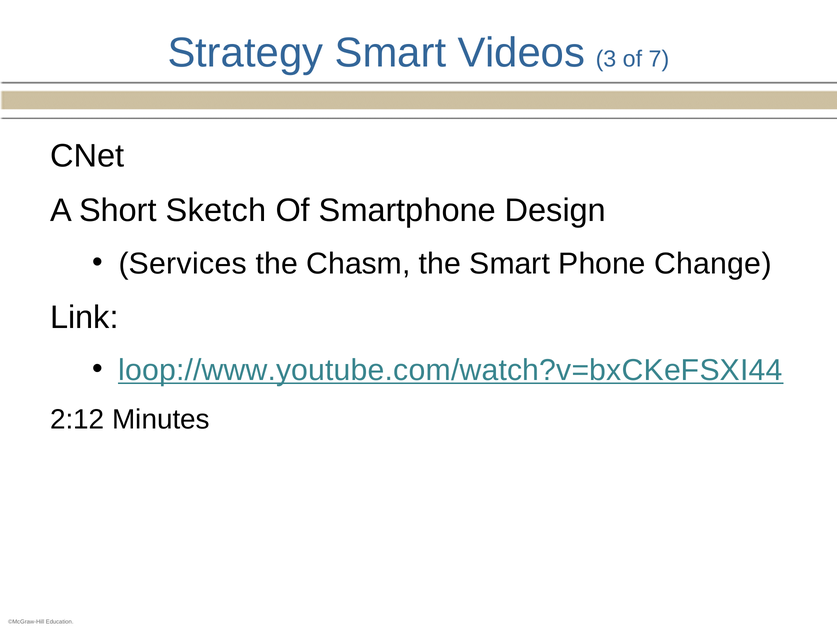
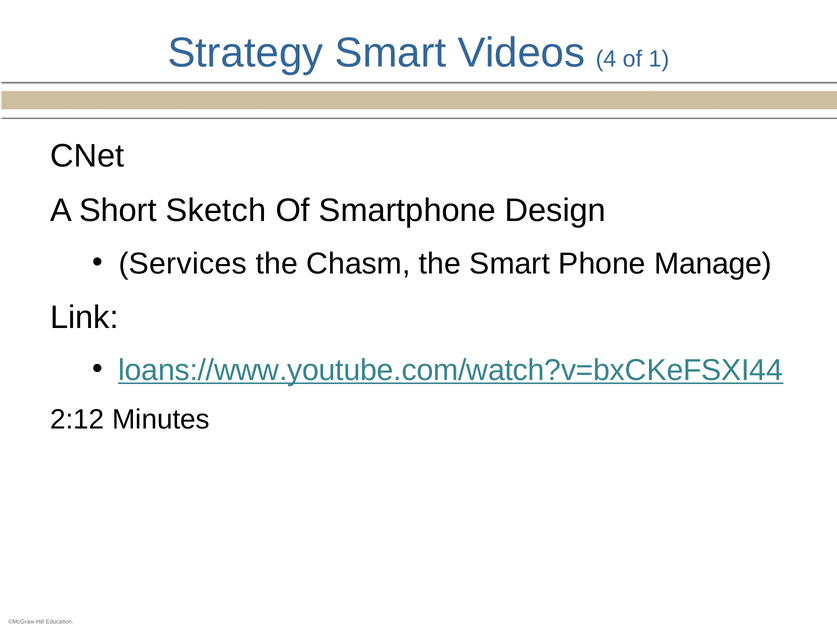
3: 3 -> 4 (606, 59)
7: 7 -> 1 (659, 59)
Change: Change -> Manage (713, 264)
loop://www.youtube.com/watch?v=bxCKeFSXI44: loop://www.youtube.com/watch?v=bxCKeFSXI44 -> loans://www.youtube.com/watch?v=bxCKeFSXI44 (451, 370)
